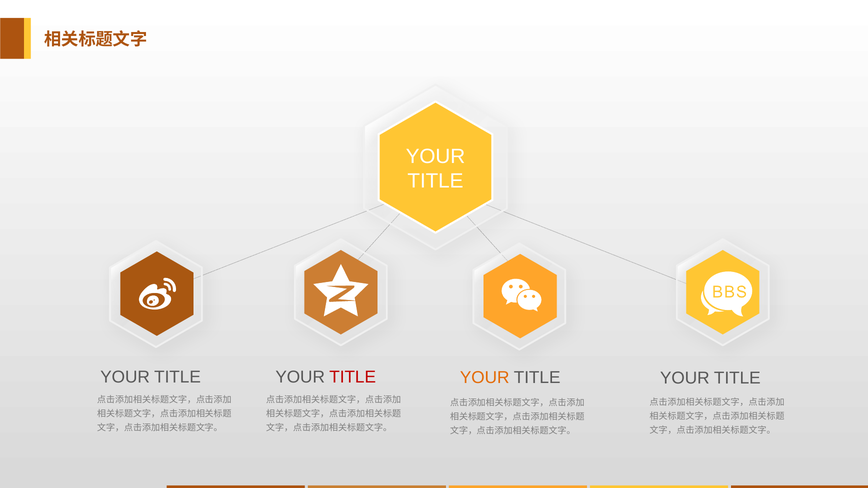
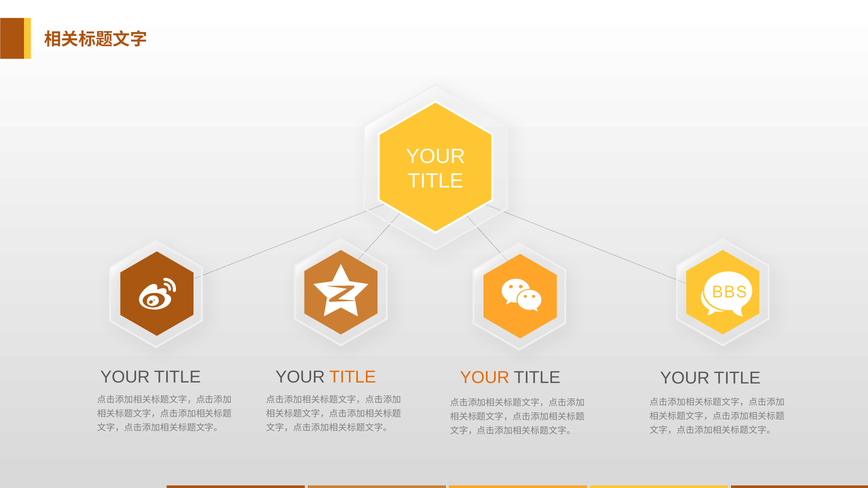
TITLE colour: red -> orange (353, 377)
